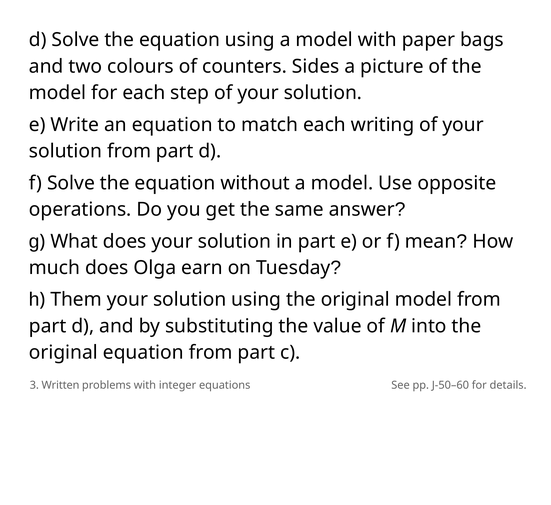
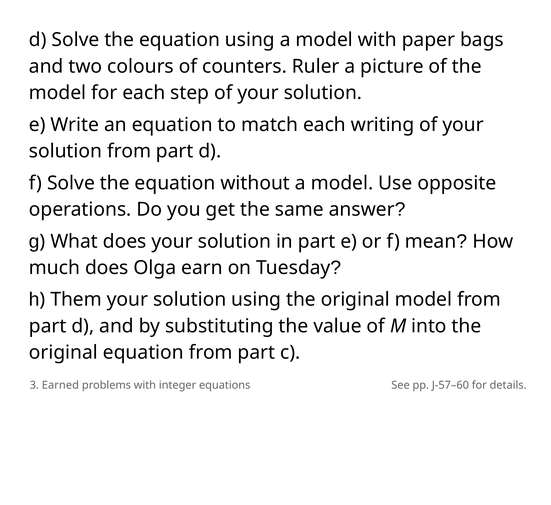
Sides: Sides -> Ruler (316, 66)
Written: Written -> Earned (60, 385)
J-50–60: J-50–60 -> J-57–60 (450, 385)
